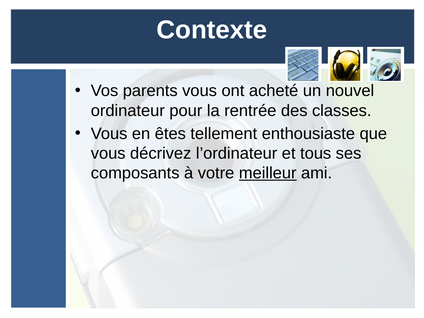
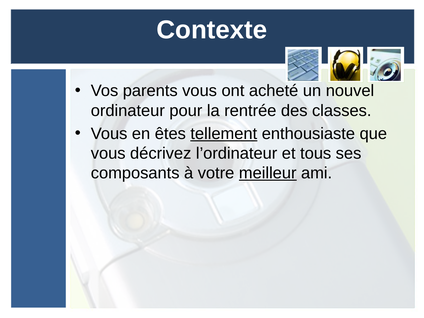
tellement underline: none -> present (224, 134)
